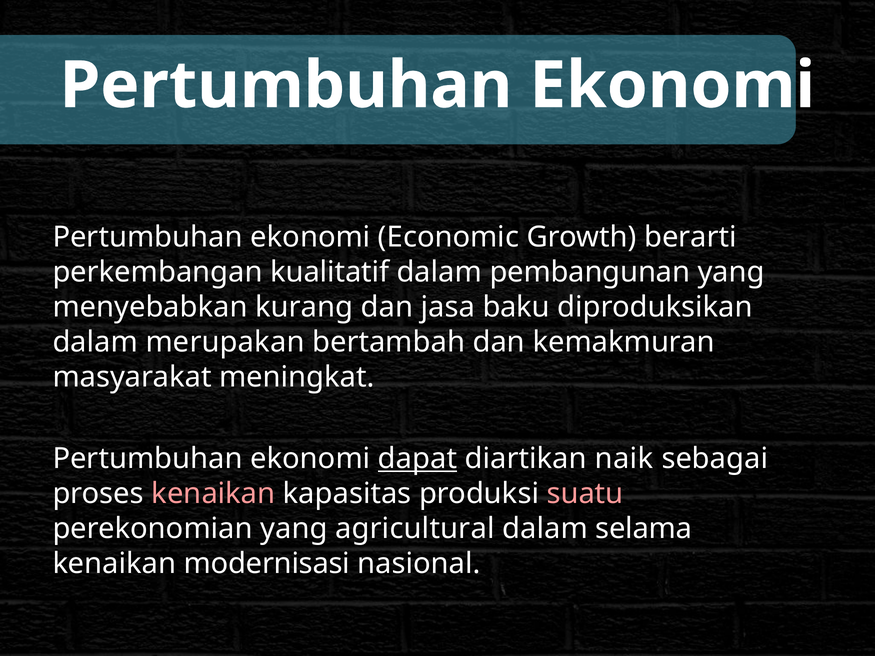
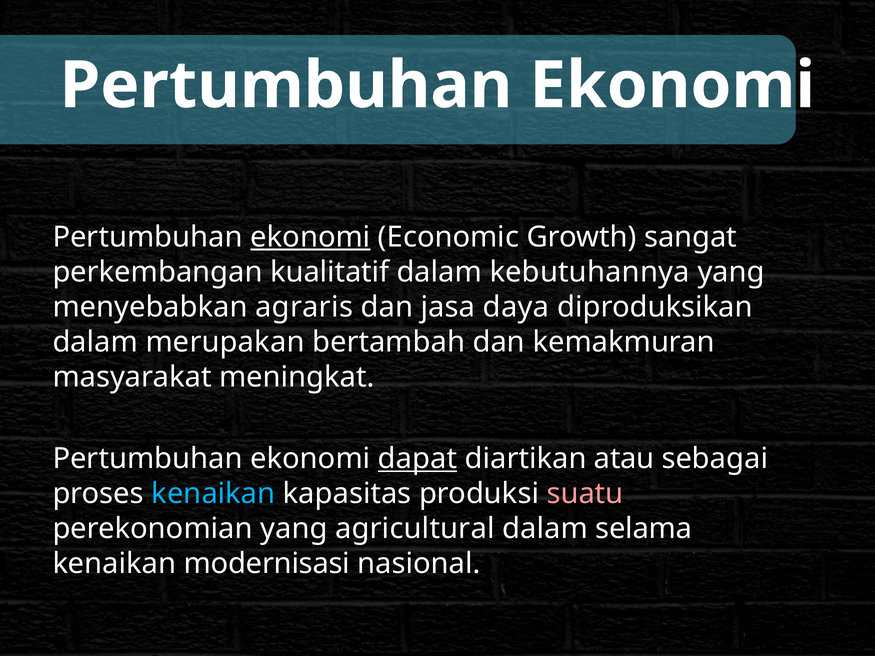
ekonomi underline: none -> present (310, 237)
berarti: berarti -> sangat (690, 237)
pembangunan: pembangunan -> kebutuhannya (590, 272)
kurang: kurang -> agraris (304, 307)
baku: baku -> daya (516, 307)
naik: naik -> atau (624, 459)
kenaikan colour: pink -> light blue (213, 494)
